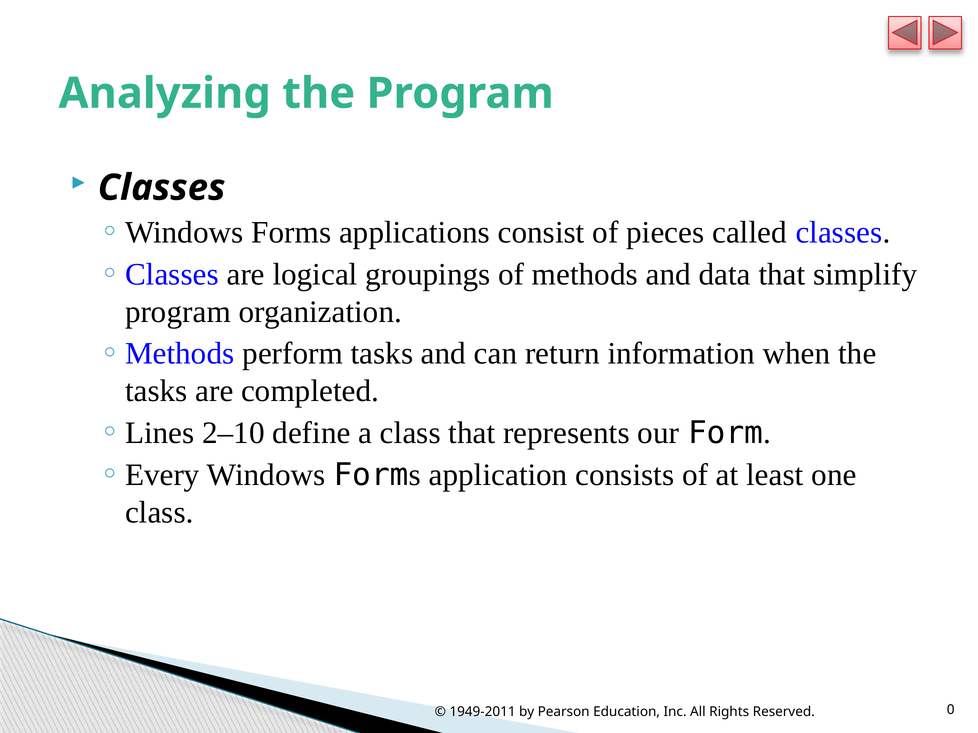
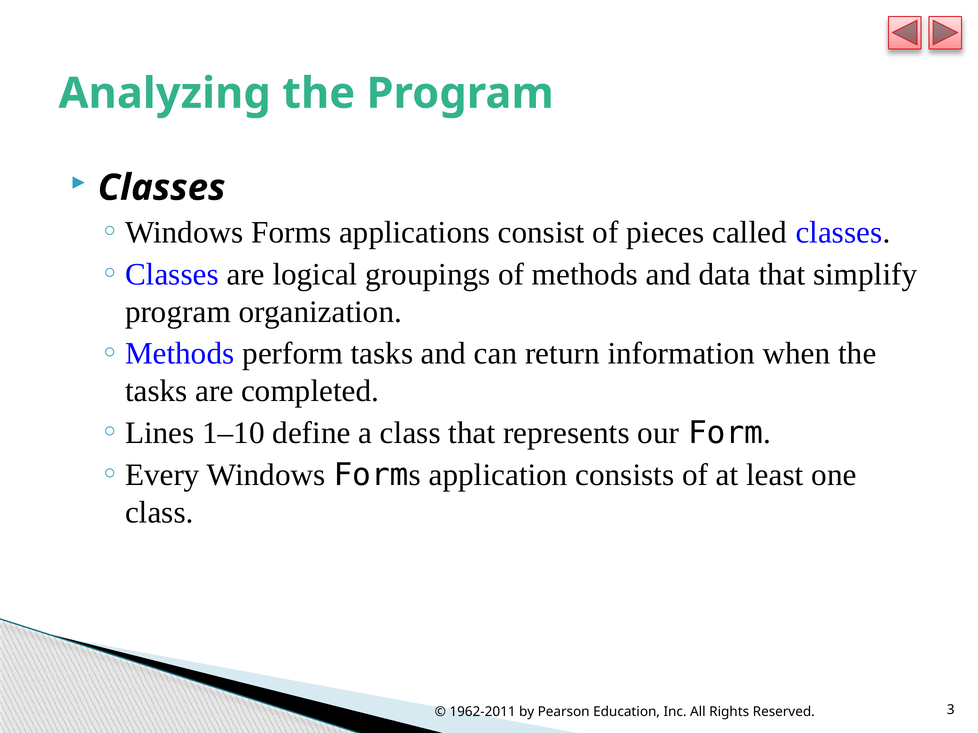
2–10: 2–10 -> 1–10 (233, 433)
1949-2011: 1949-2011 -> 1962-2011 (483, 712)
0: 0 -> 3 (951, 710)
